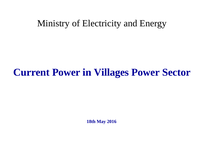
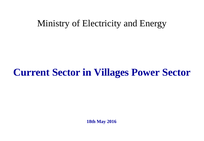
Current Power: Power -> Sector (66, 72)
